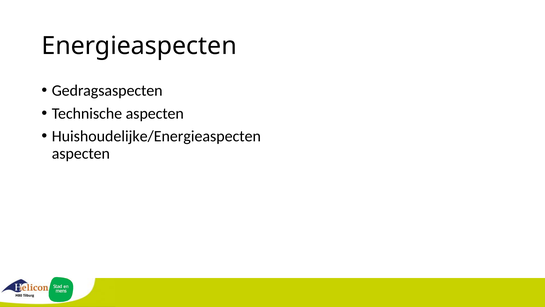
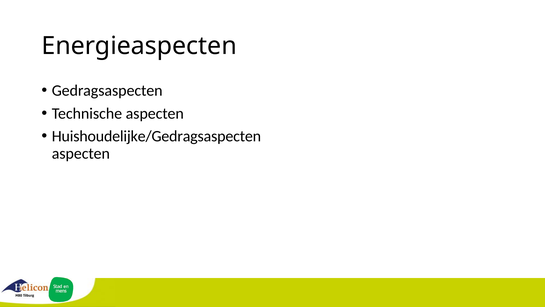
Huishoudelijke/Energieaspecten: Huishoudelijke/Energieaspecten -> Huishoudelijke/Gedragsaspecten (156, 136)
